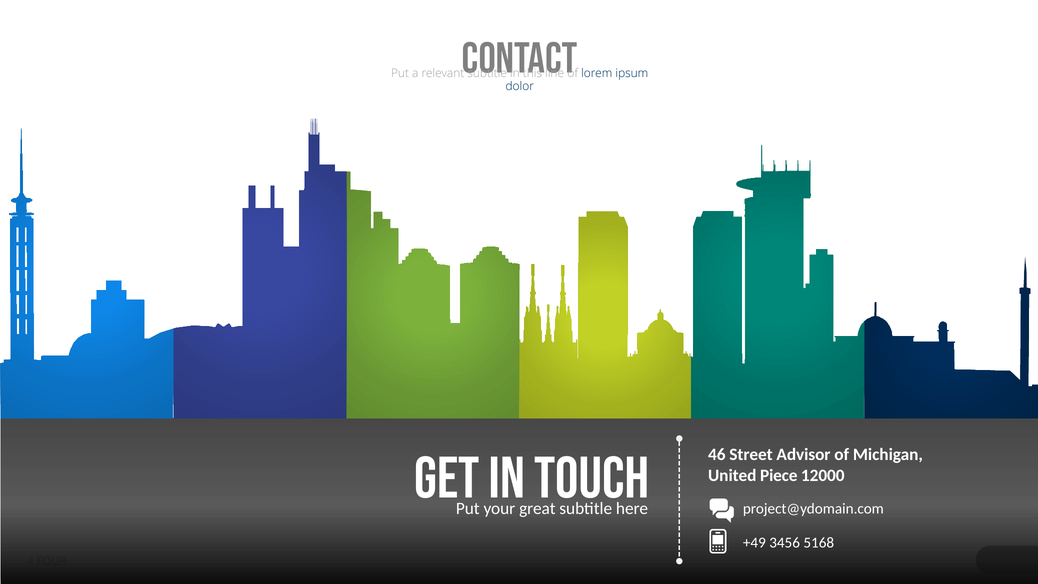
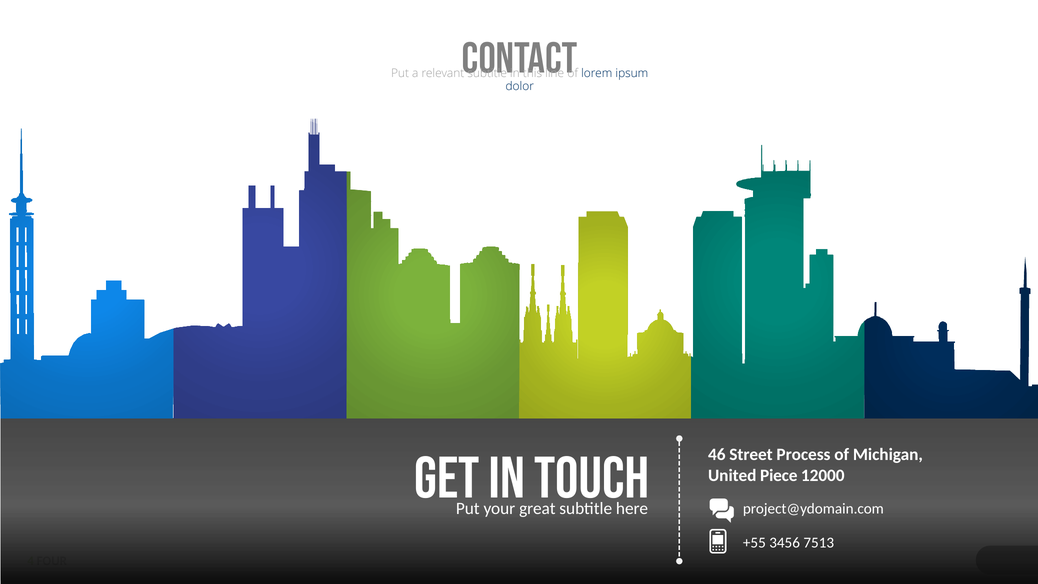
Advisor: Advisor -> Process (803, 454)
+49: +49 -> +55 (754, 543)
5168: 5168 -> 7513 (819, 543)
